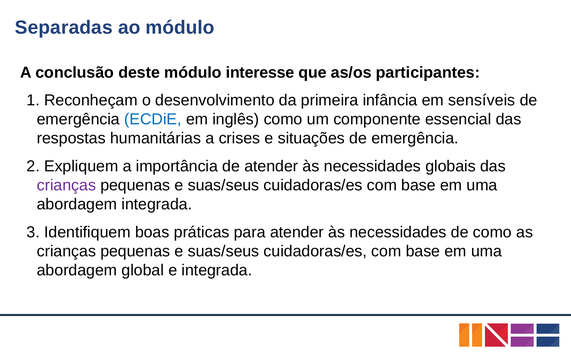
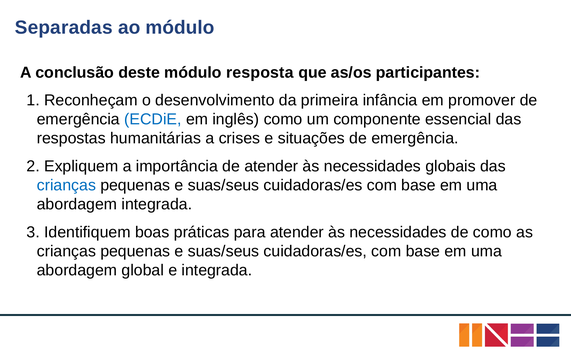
interesse: interesse -> resposta (260, 72)
sensíveis: sensíveis -> promover (482, 100)
crianças colour: purple -> blue (66, 185)
